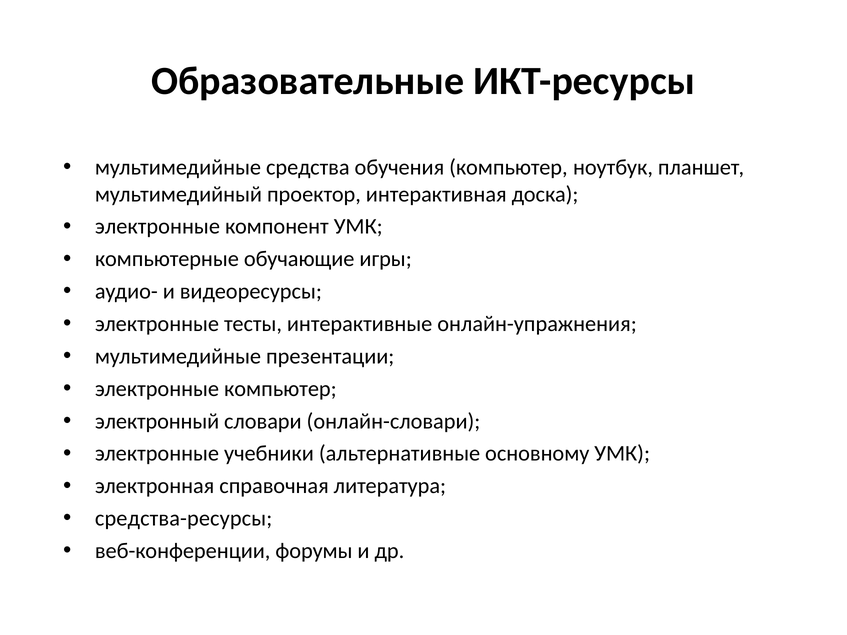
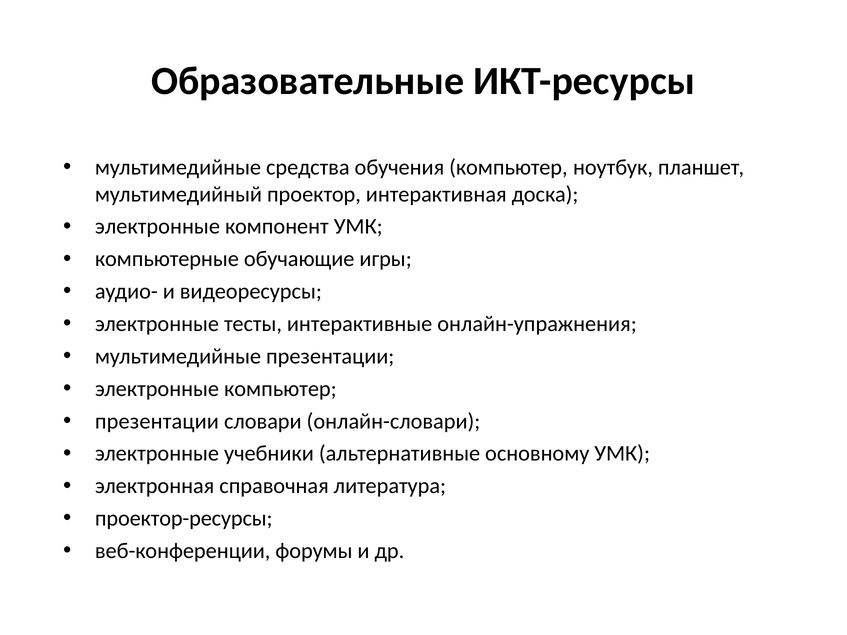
электронный: электронный -> презентации (157, 421)
средства-ресурсы: средства-ресурсы -> проектор-ресурсы (184, 519)
